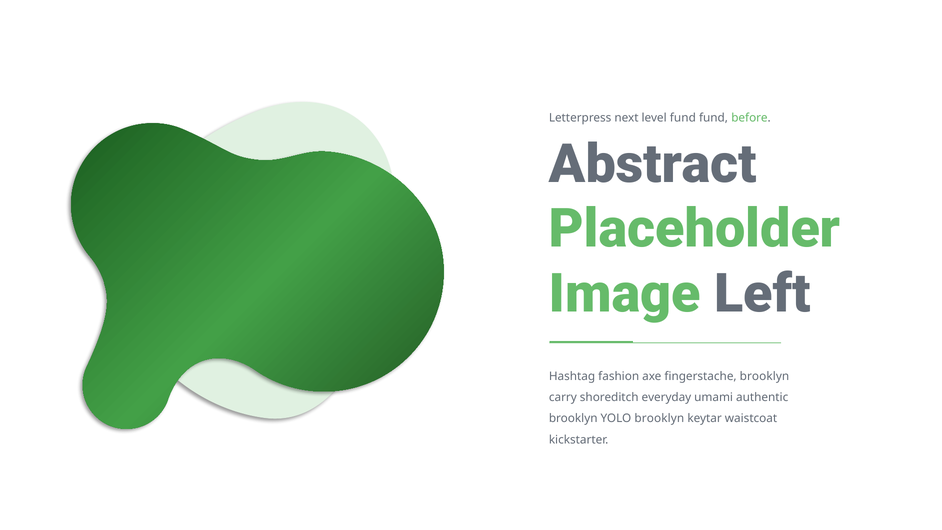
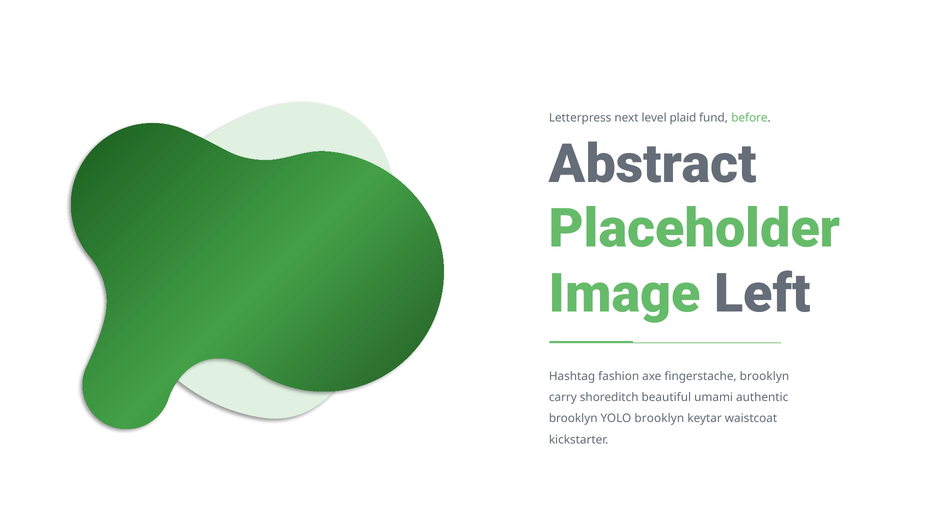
level fund: fund -> plaid (683, 118)
everyday: everyday -> beautiful (666, 397)
